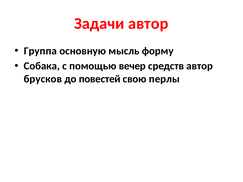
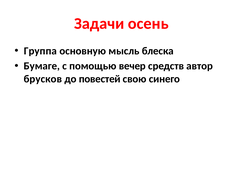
Задачи автор: автор -> осень (148, 24)
форму: форму -> блеска (158, 51)
Собака: Собака -> Бумаге (42, 66)
перлы: перлы -> синего (164, 79)
